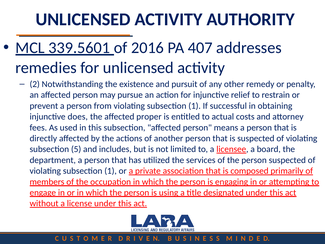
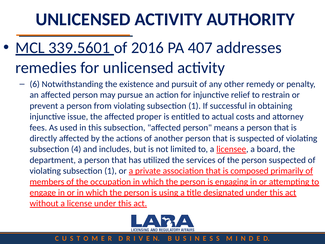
2: 2 -> 6 (35, 84)
does: does -> issue (78, 117)
5: 5 -> 4 (76, 149)
